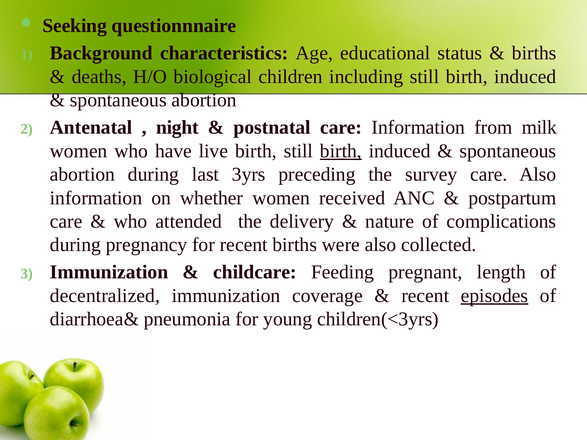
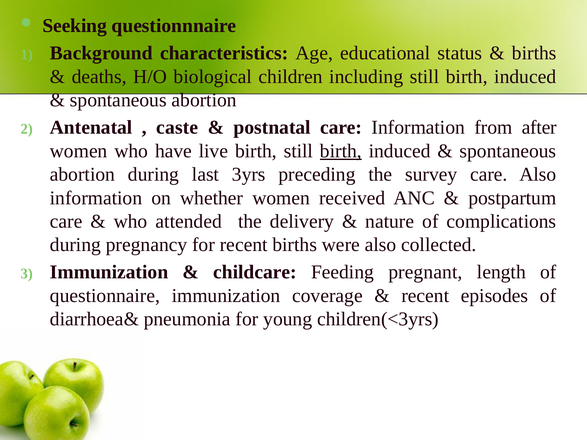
night: night -> caste (177, 128)
milk: milk -> after (539, 128)
decentralized: decentralized -> questionnaire (105, 296)
episodes underline: present -> none (494, 296)
